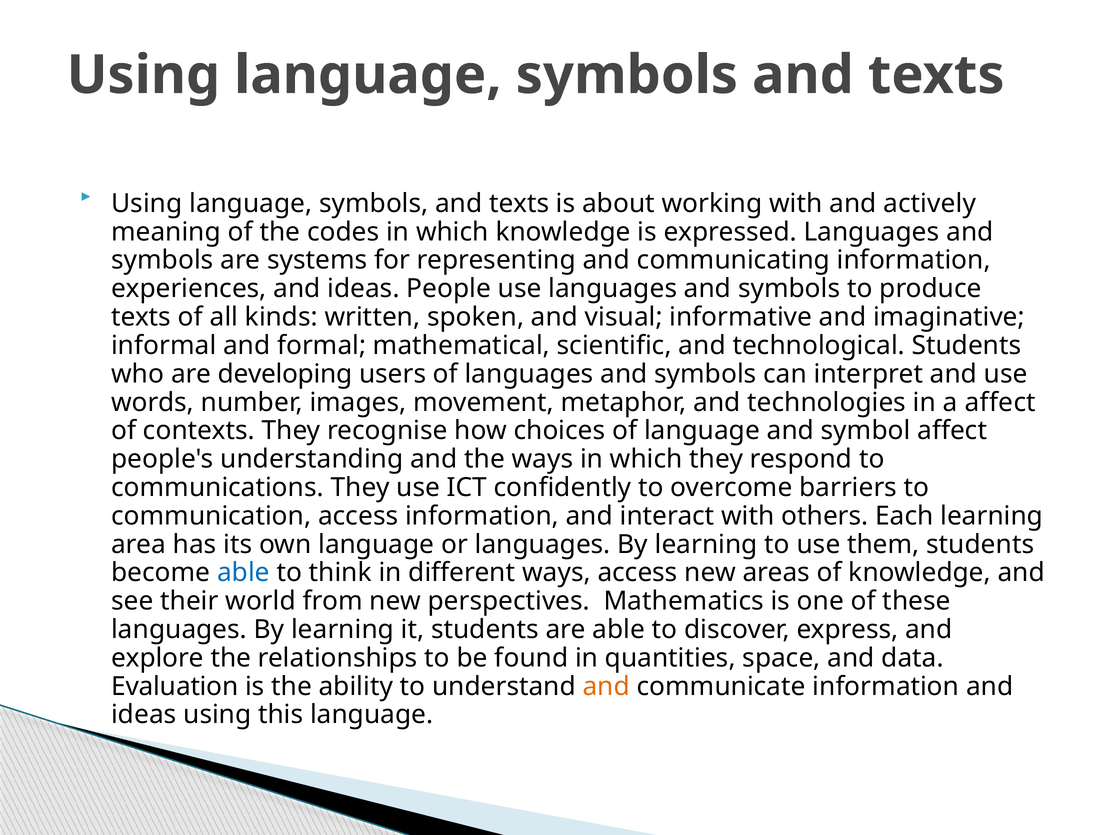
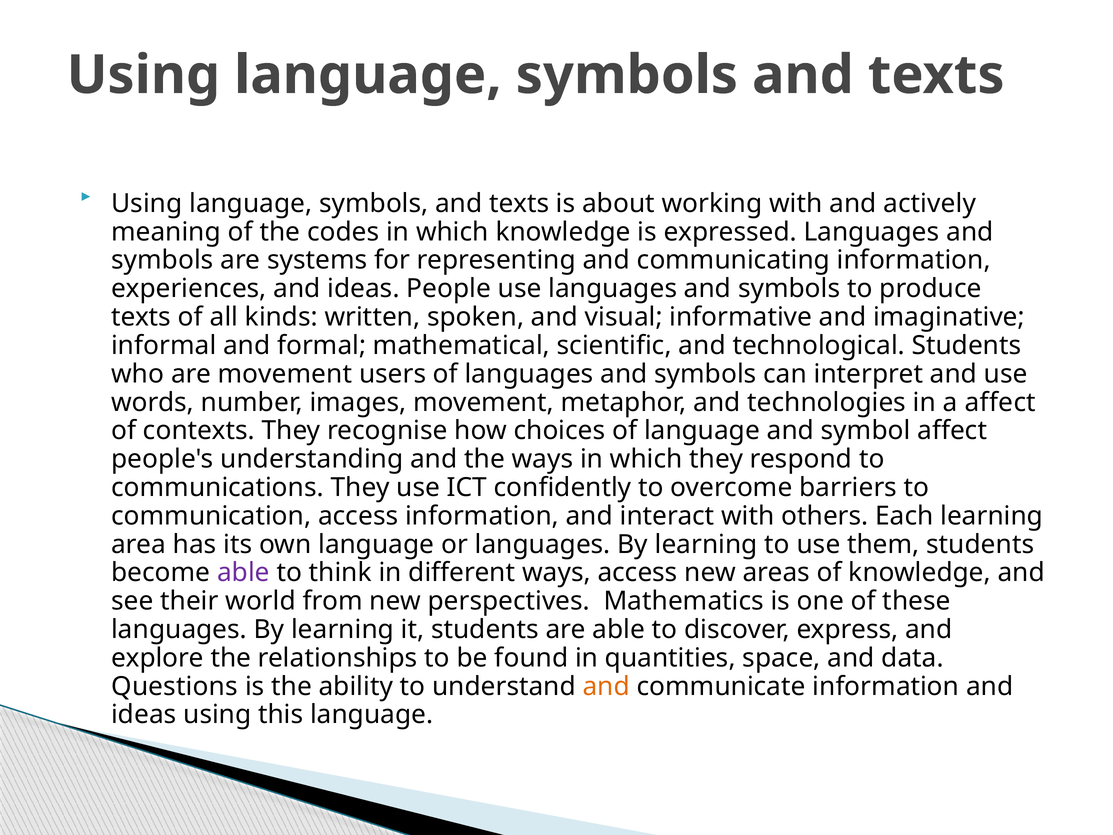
are developing: developing -> movement (285, 374)
able colour: blue -> purple (243, 573)
Evaluation: Evaluation -> Questions (175, 686)
